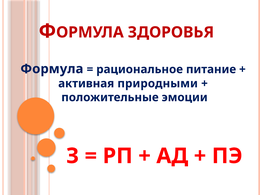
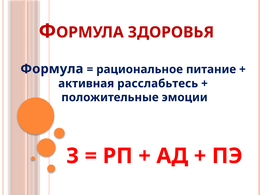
природными: природными -> расслабьтесь (158, 84)
